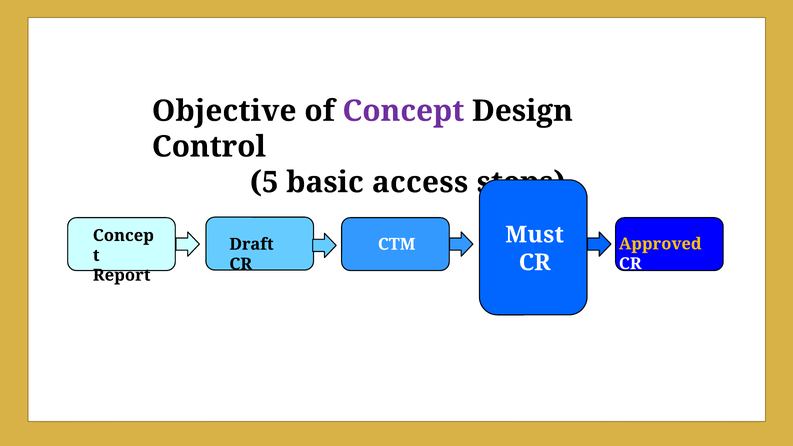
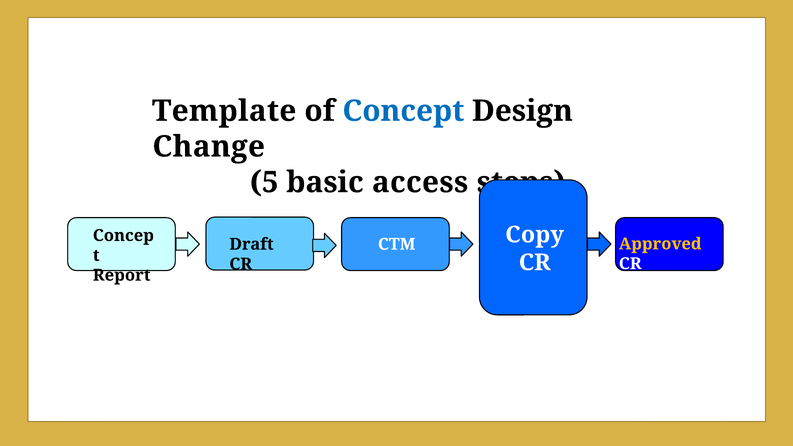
Objective: Objective -> Template (224, 111)
Concept colour: purple -> blue (403, 111)
Control: Control -> Change (209, 147)
Must: Must -> Copy (535, 235)
